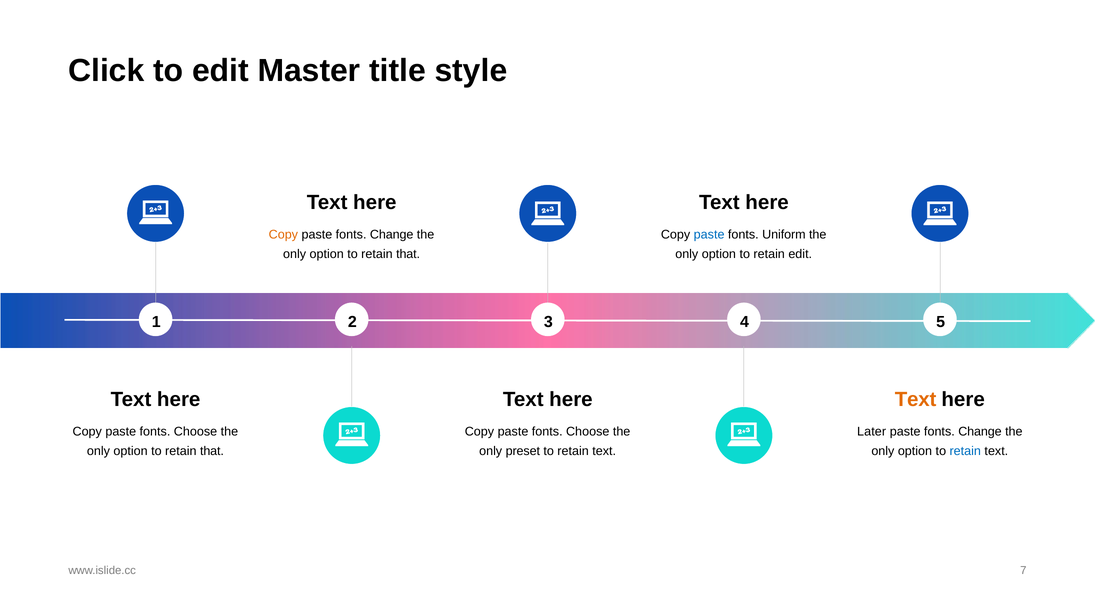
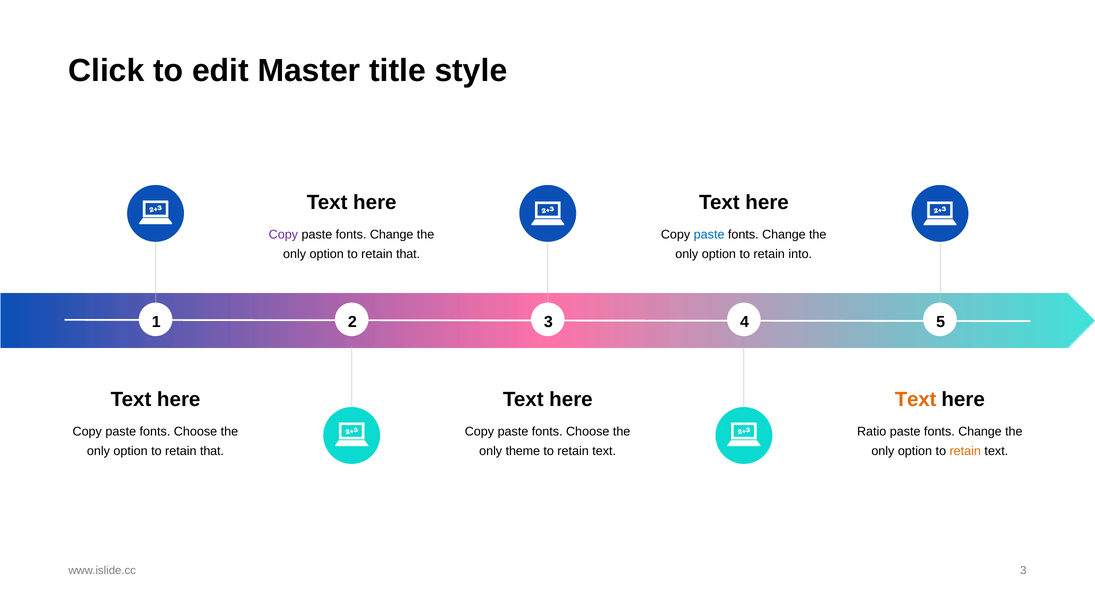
Copy colour: orange -> purple (283, 235)
Uniform: Uniform -> Change (784, 235)
retain edit: edit -> into (800, 254)
Later: Later -> Ratio (872, 432)
preset: preset -> theme (523, 451)
retain colour: blue -> orange (965, 451)
www.islide.cc 7: 7 -> 3 (1023, 571)
